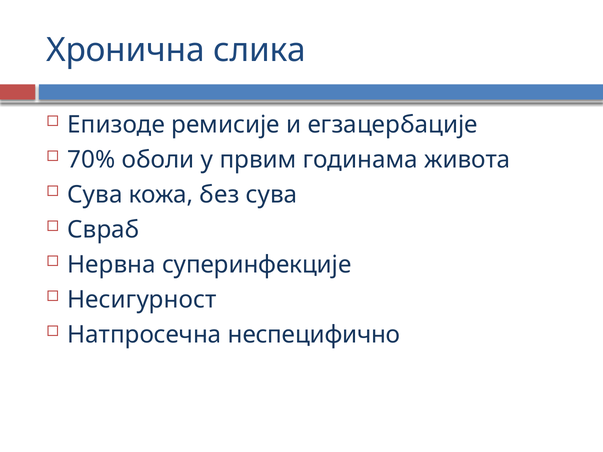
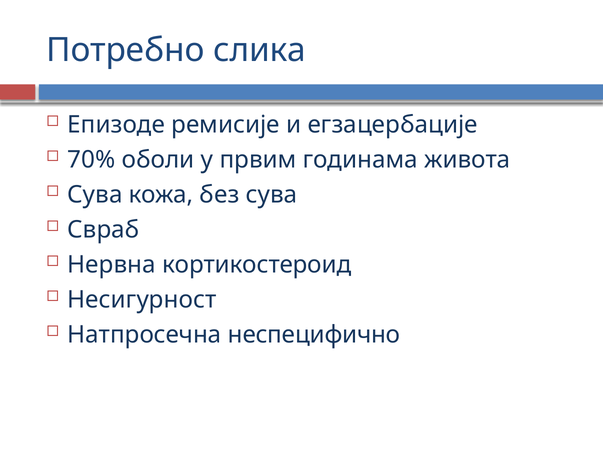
Хронична: Хронична -> Потребно (125, 50)
суперинфекције: суперинфекције -> кортикостероид (257, 265)
